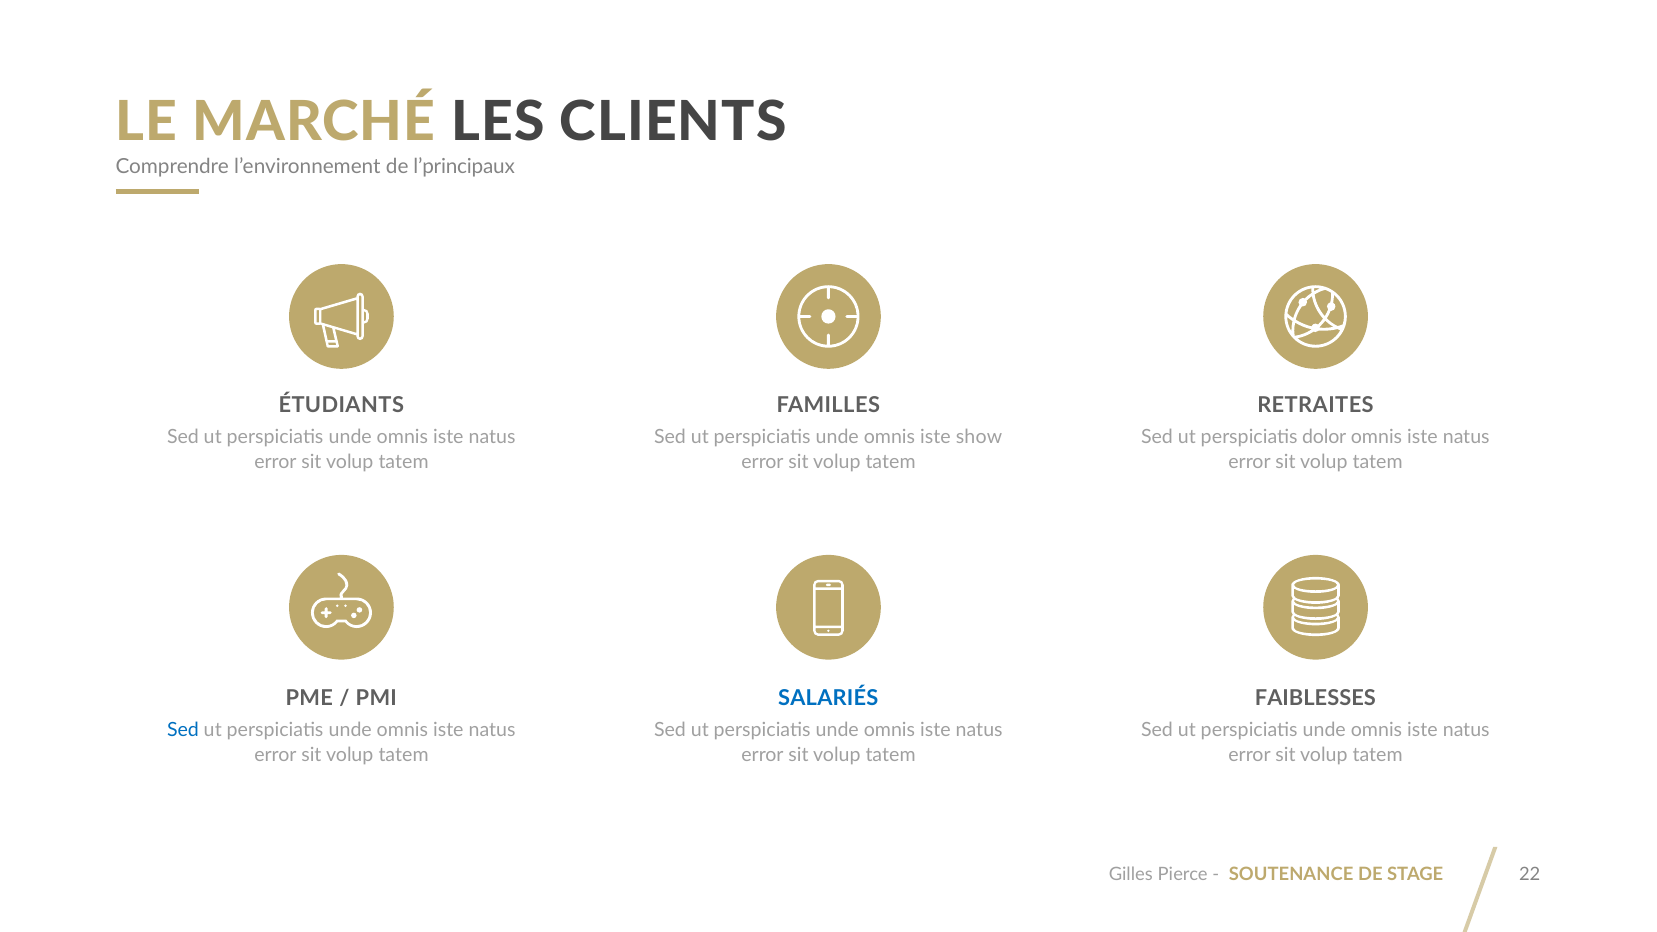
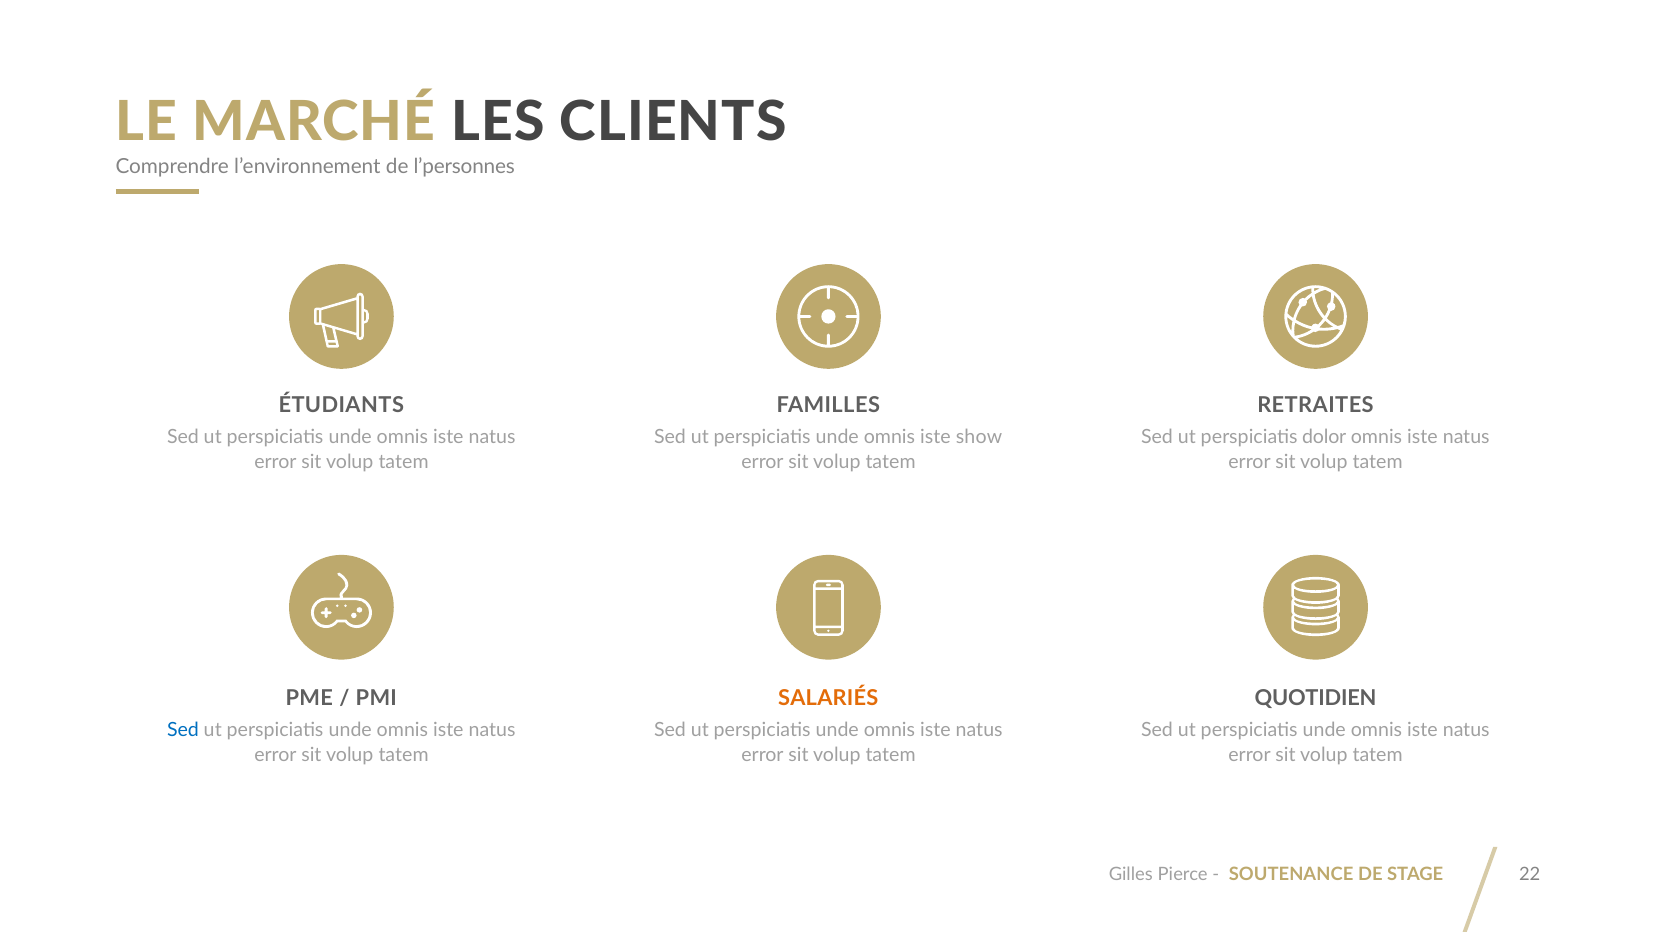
l’principaux: l’principaux -> l’personnes (464, 167)
SALARIÉS colour: blue -> orange (828, 699)
FAIBLESSES: FAIBLESSES -> QUOTIDIEN (1316, 699)
